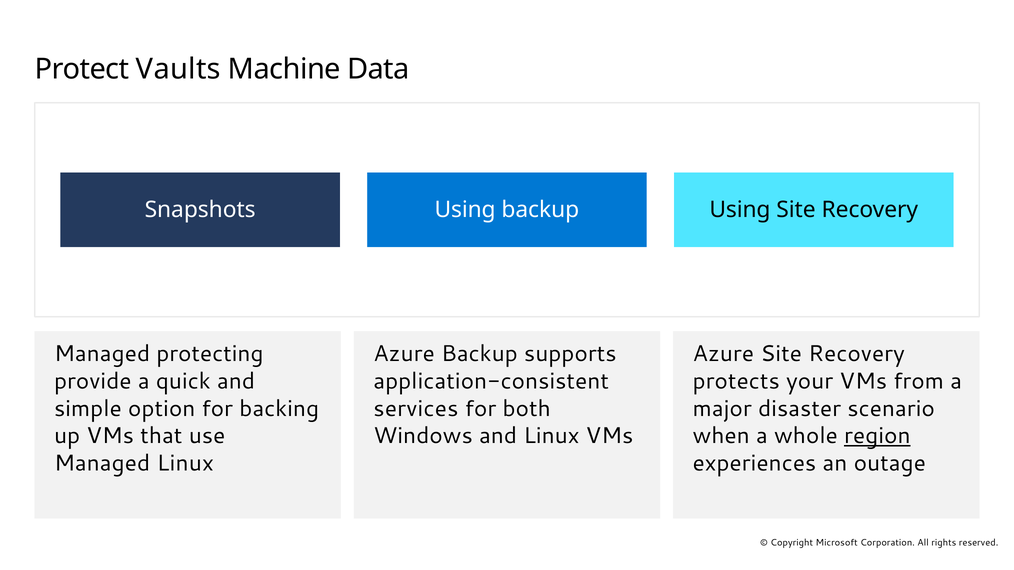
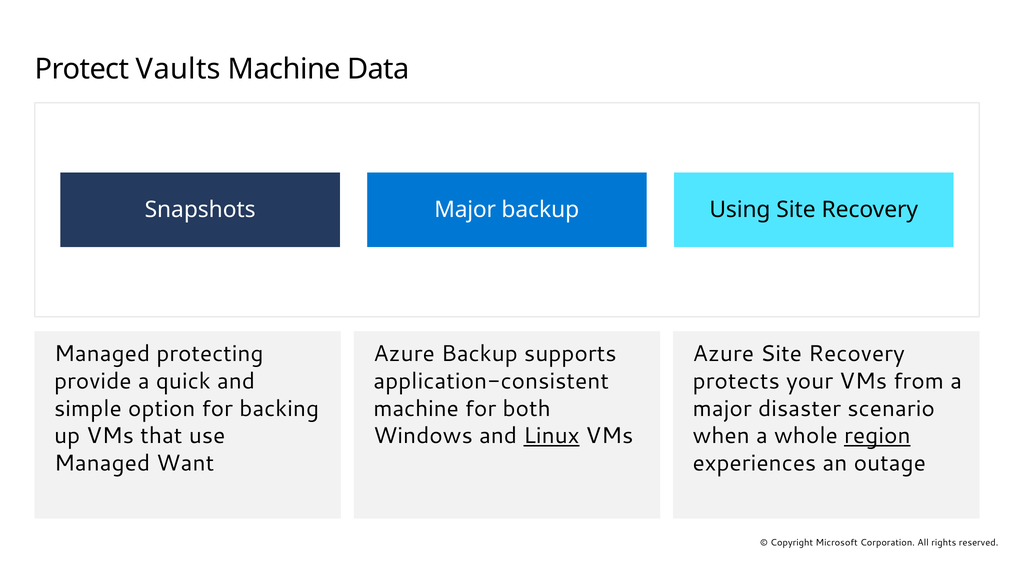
Snapshots Using: Using -> Major (465, 210)
services: services -> machine (416, 409)
Linux underline: none -> present (551, 436)
Managed Linux: Linux -> Want (185, 463)
